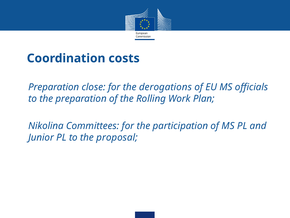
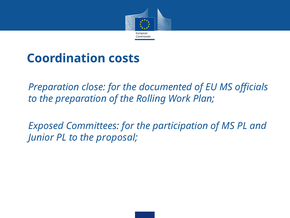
derogations: derogations -> documented (166, 87)
Nikolina: Nikolina -> Exposed (46, 126)
